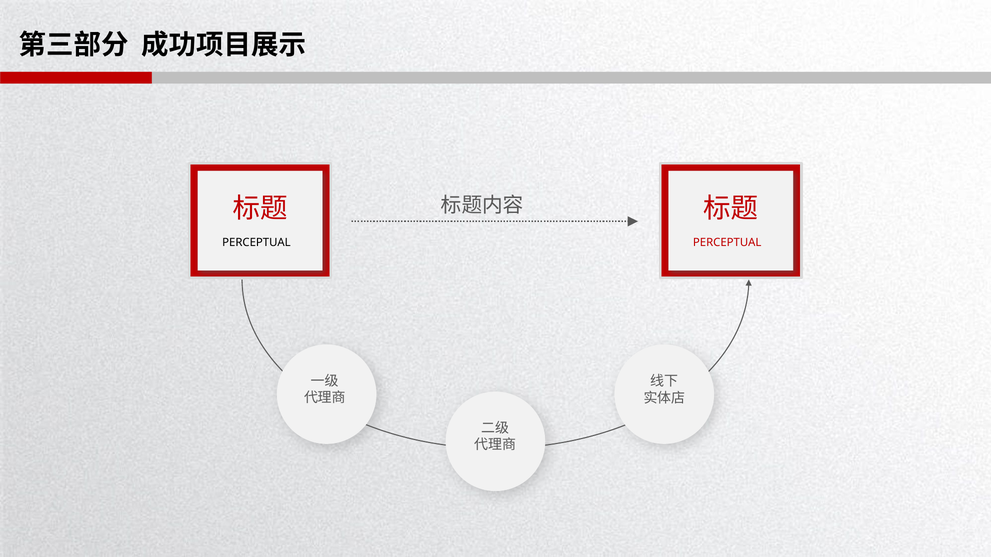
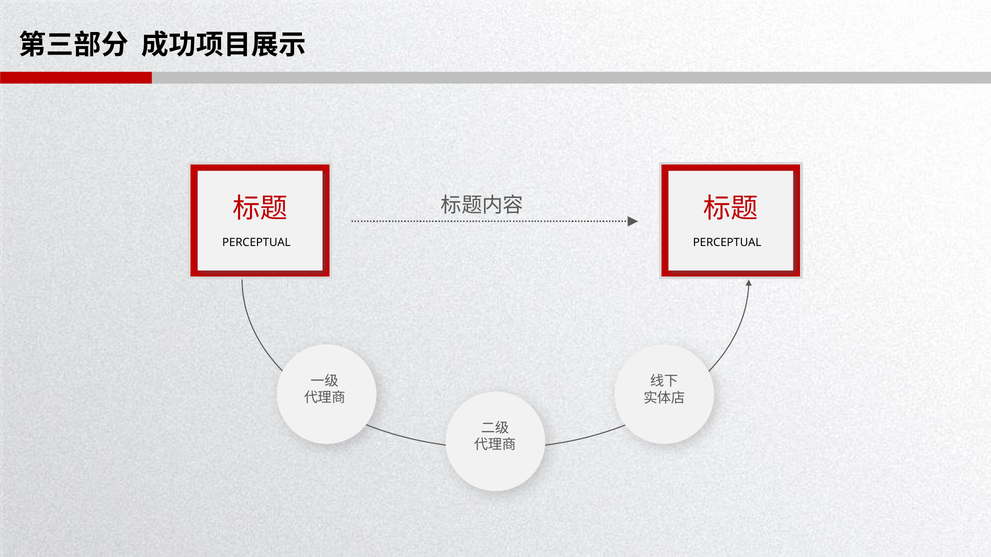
PERCEPTUAL colour: red -> black (727, 243)
